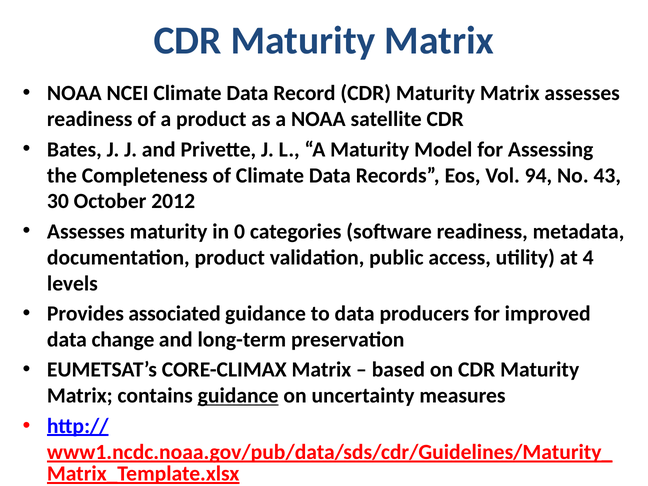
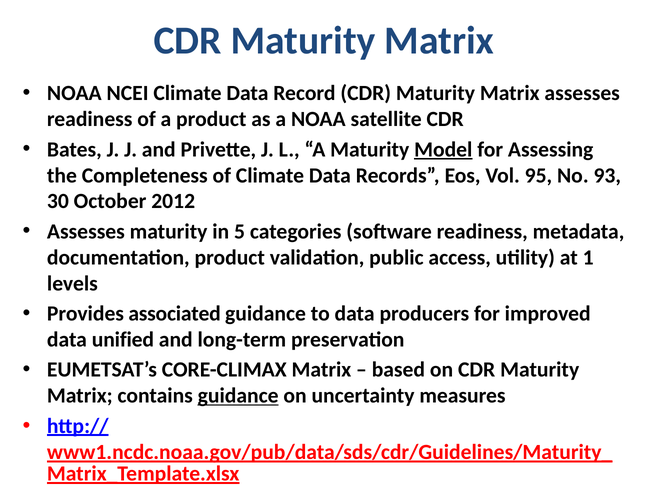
Model underline: none -> present (443, 149)
94: 94 -> 95 (538, 175)
43: 43 -> 93 (607, 175)
0: 0 -> 5 (240, 232)
4: 4 -> 1 (588, 257)
change: change -> unified (123, 340)
